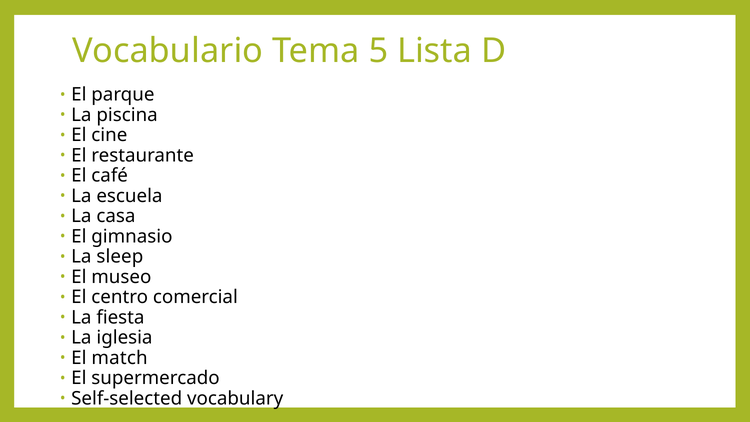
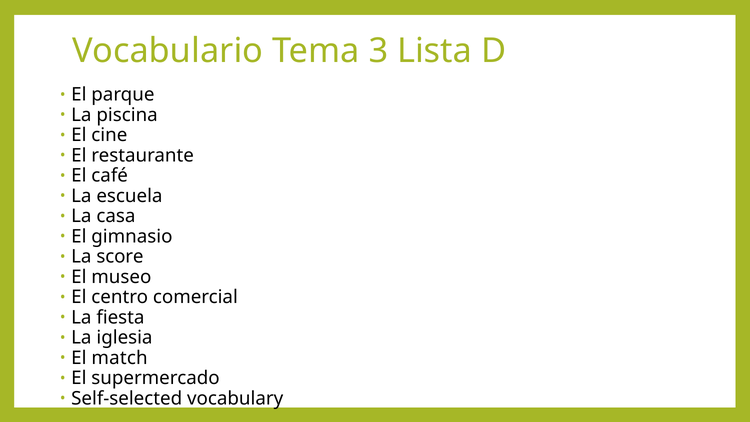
5: 5 -> 3 (378, 51)
sleep: sleep -> score (120, 257)
